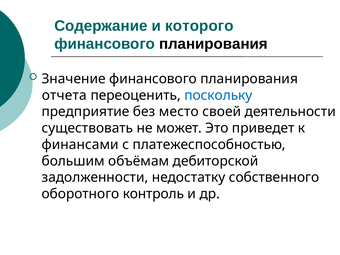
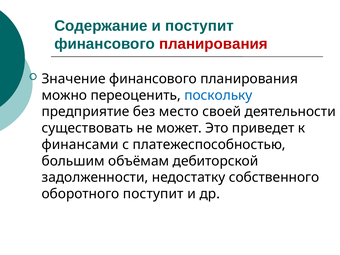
и которого: которого -> поступит (199, 26)
планирования colour: black -> red (213, 44)
отчета: отчета -> можно (64, 95)
оборотного контроль: контроль -> поступит (153, 194)
